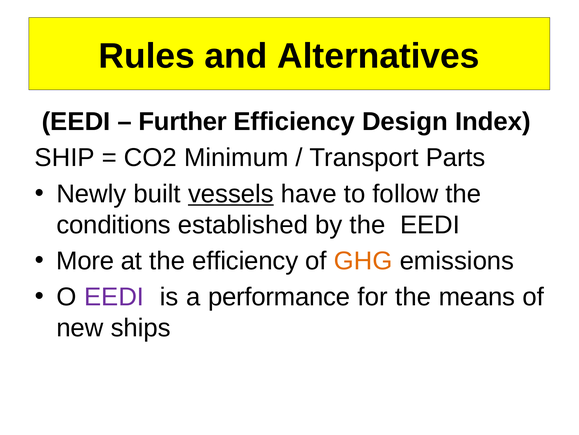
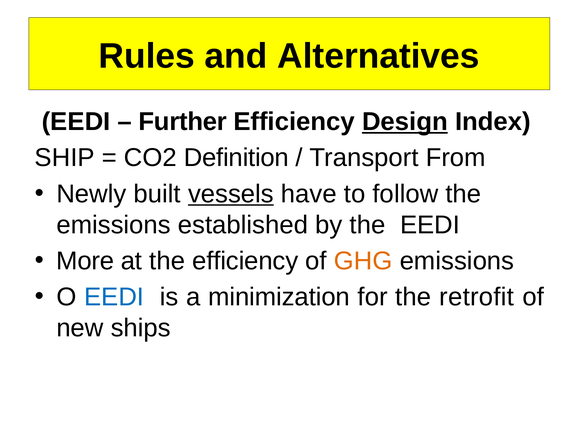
Design underline: none -> present (405, 121)
Minimum: Minimum -> Definition (236, 158)
Parts: Parts -> From (456, 158)
conditions: conditions -> emissions (114, 224)
EEDI colour: purple -> blue (114, 297)
performance: performance -> minimization (279, 297)
means: means -> retrofit (477, 297)
